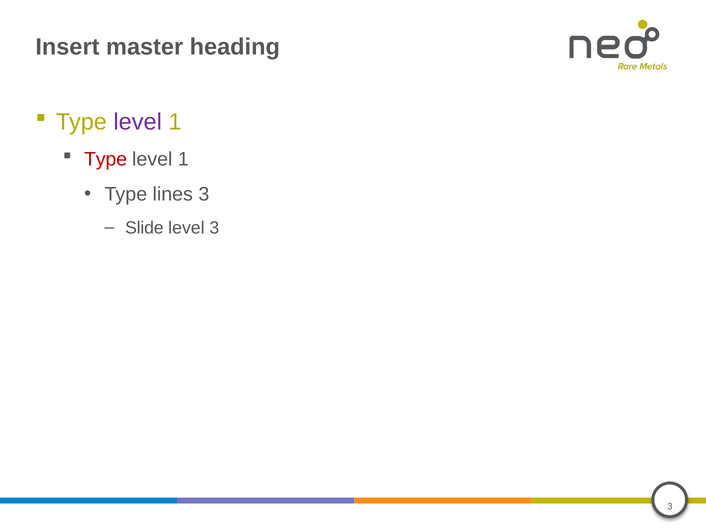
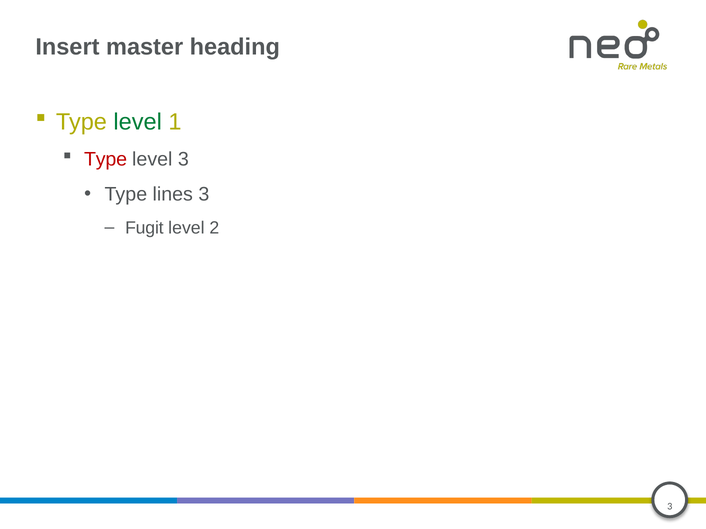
level colour: purple -> green (138, 122)
1: 1 -> 3 (183, 159)
Slide: Slide -> Fugit (144, 228)
level 3: 3 -> 2 (214, 228)
